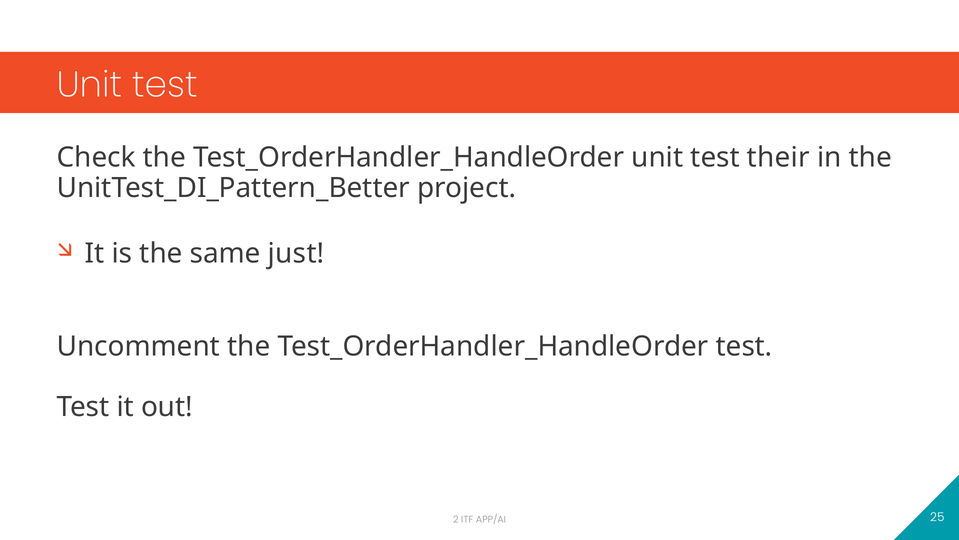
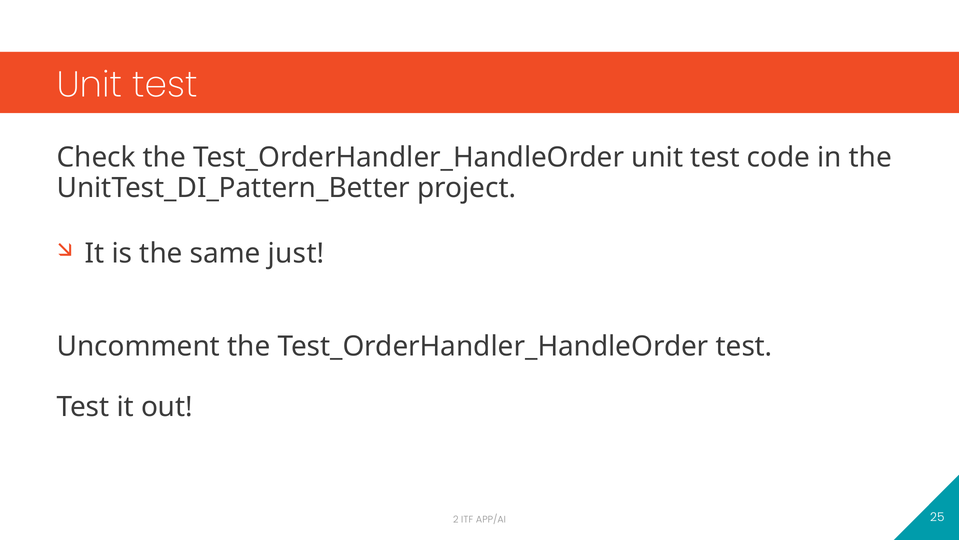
their: their -> code (779, 157)
